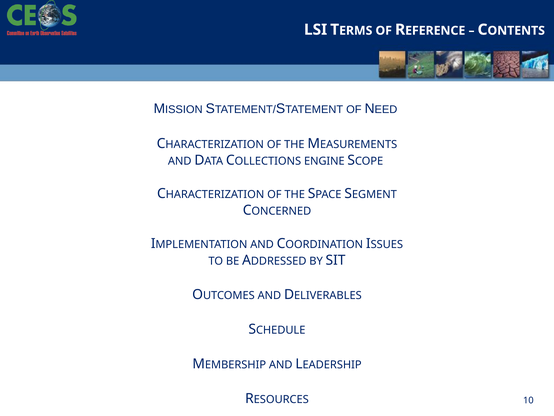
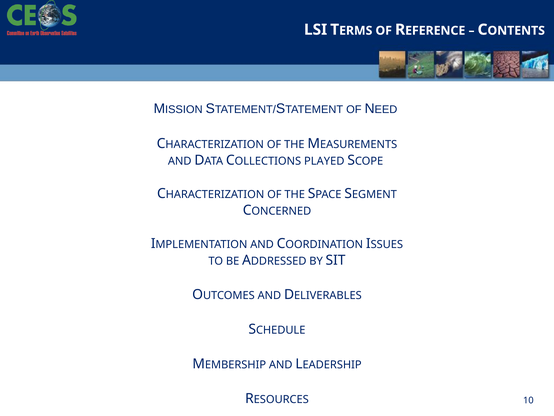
ENGINE: ENGINE -> PLAYED (324, 161)
